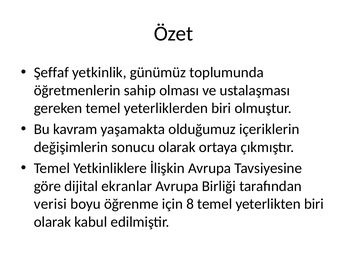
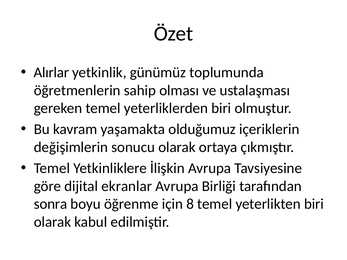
Şeffaf: Şeffaf -> Alırlar (51, 72)
verisi: verisi -> sonra (51, 204)
